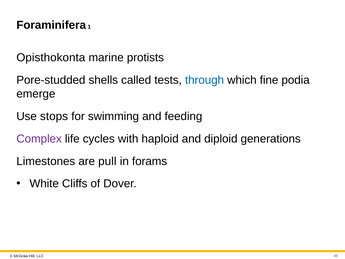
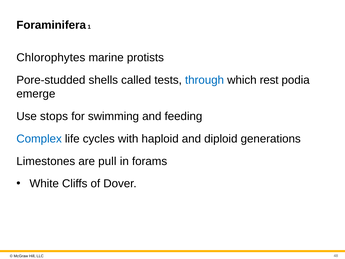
Opisthokonta: Opisthokonta -> Chlorophytes (51, 58)
fine: fine -> rest (269, 80)
Complex colour: purple -> blue (39, 139)
